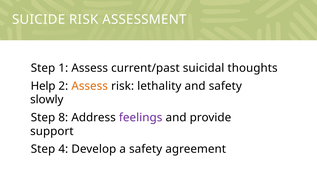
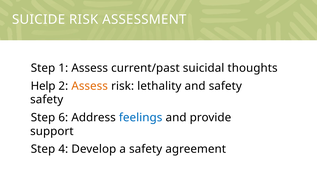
slowly: slowly -> safety (47, 100)
8: 8 -> 6 (63, 118)
feelings colour: purple -> blue (141, 118)
